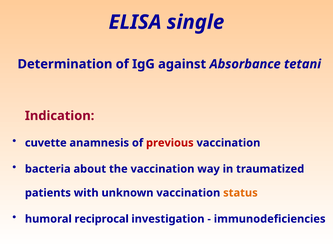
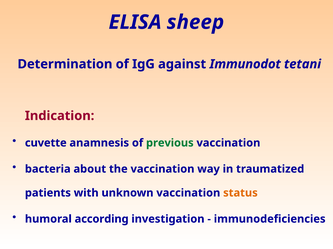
single: single -> sheep (195, 22)
Absorbance: Absorbance -> Immunodot (245, 64)
previous colour: red -> green (170, 143)
reciprocal: reciprocal -> according (102, 220)
